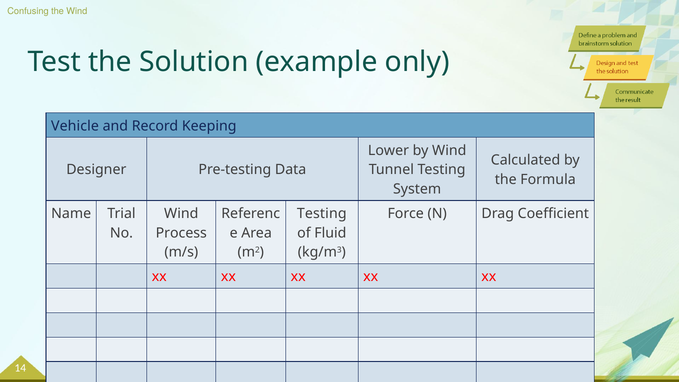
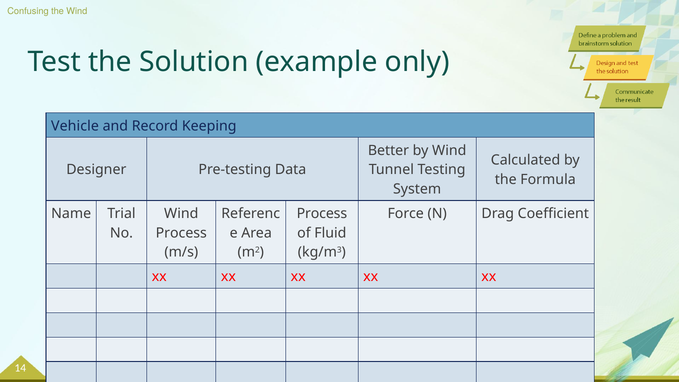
Lower: Lower -> Better (388, 150)
Testing: Testing -> Process (322, 214)
